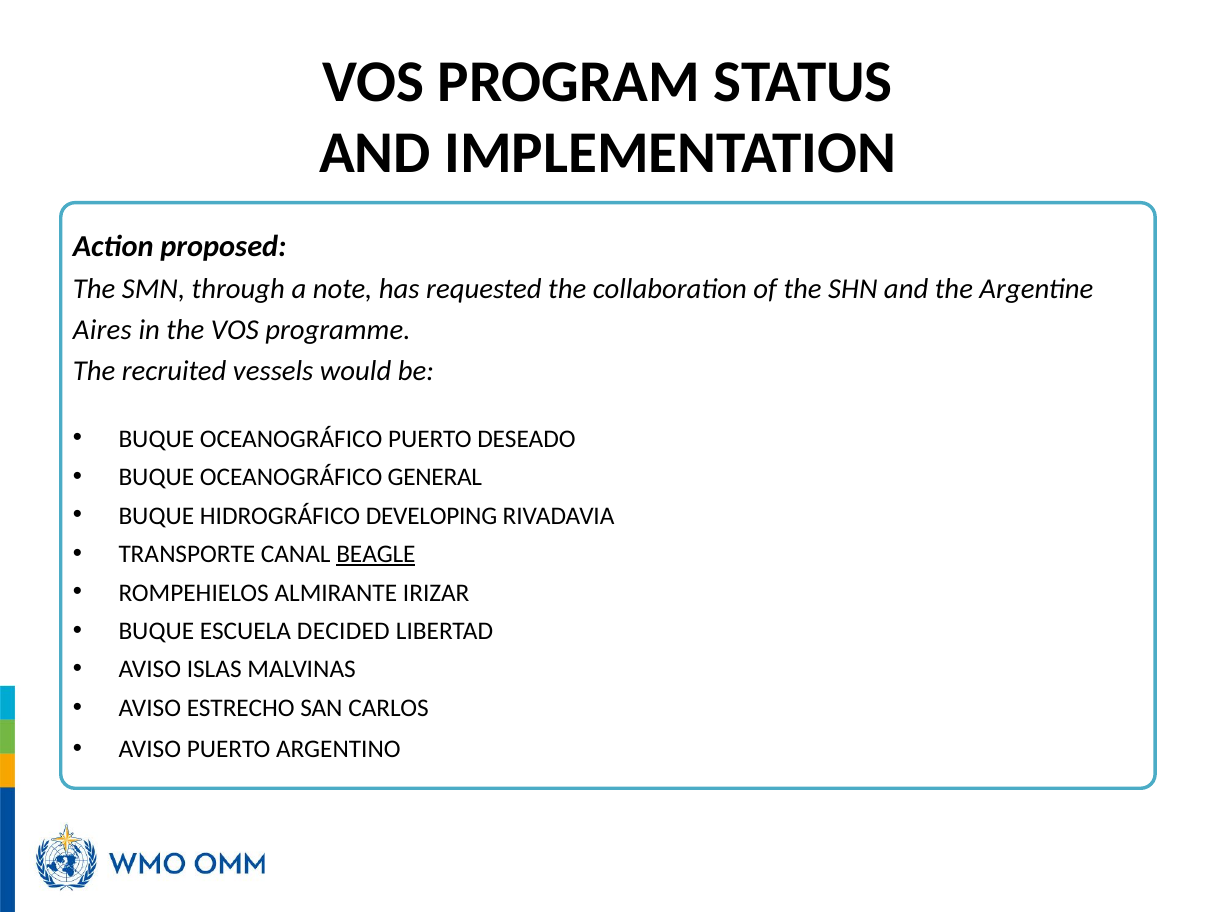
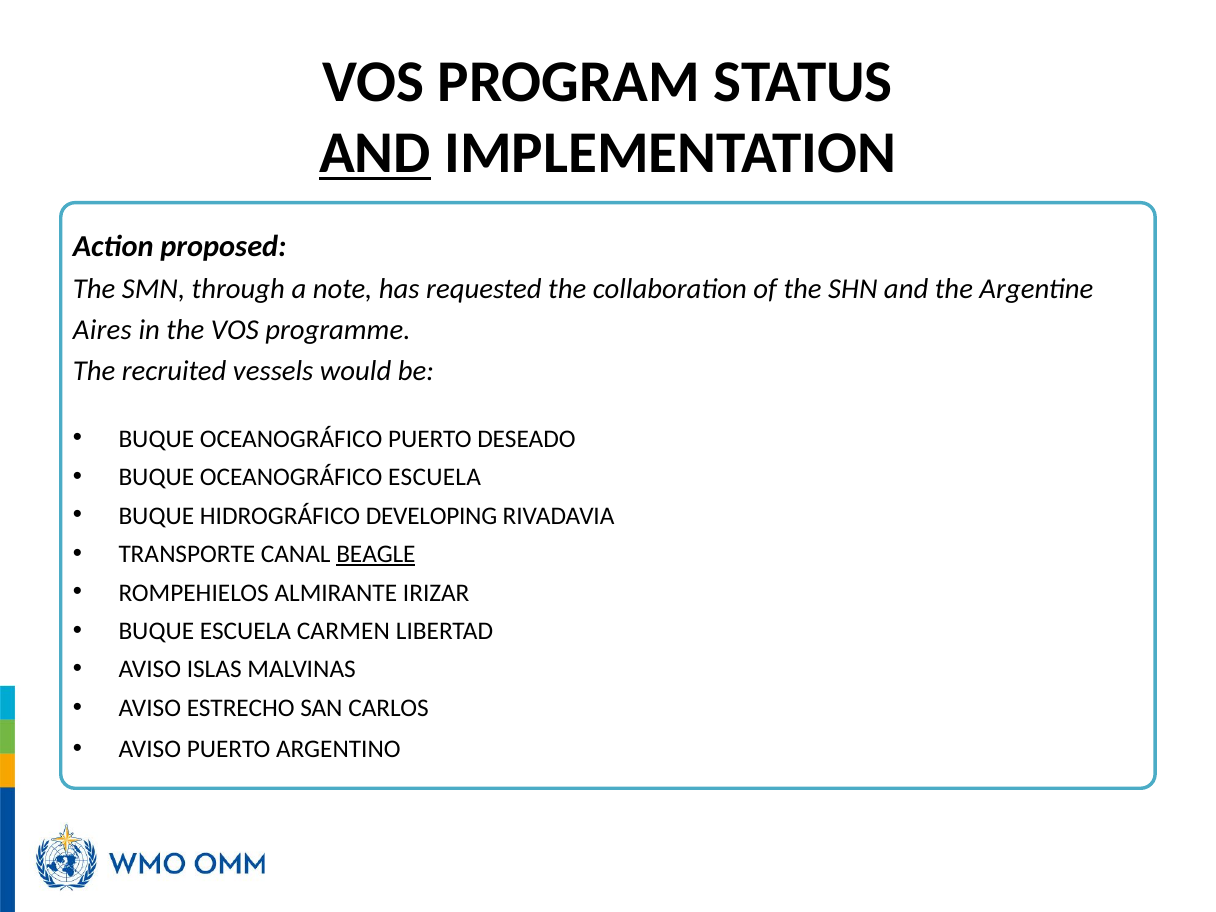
AND underline: none -> present (375, 153)
OCEANOGRÁFICO GENERAL: GENERAL -> ESCUELA (435, 477)
DECIDED: DECIDED -> CARMEN (343, 631)
